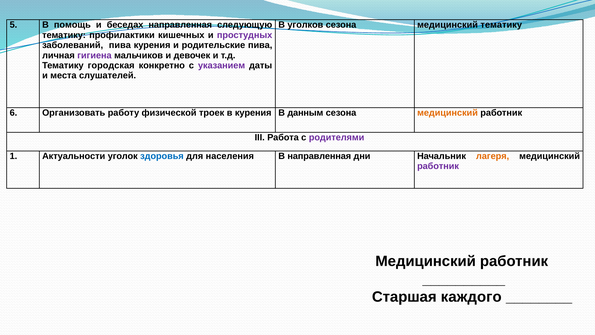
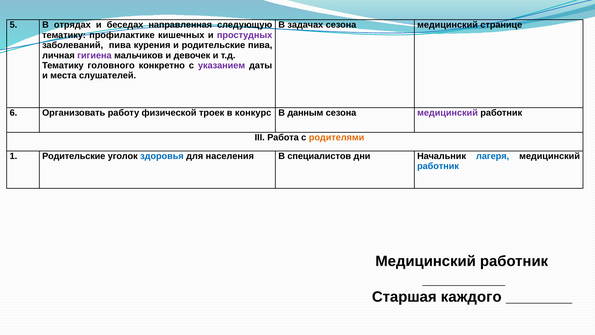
помощь: помощь -> отрядах (72, 25)
уголков: уголков -> задачах (305, 25)
медицинский тематику: тематику -> странице (501, 25)
профилактики: профилактики -> профилактике (122, 35)
городская: городская -> головного (111, 65)
в курения: курения -> конкурс (253, 113)
медицинский colour: orange -> purple (448, 113)
родителями colour: purple -> orange (337, 137)
1 Актуальности: Актуальности -> Родительские (74, 156)
В направленная: направленная -> специалистов (319, 156)
лагеря colour: orange -> blue (493, 156)
работник colour: purple -> blue (438, 166)
